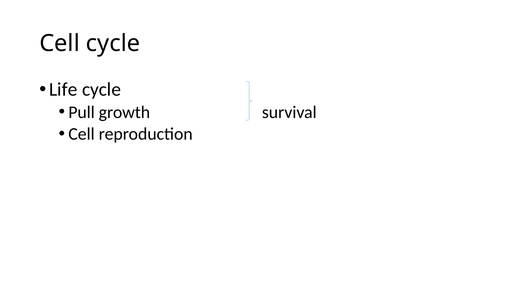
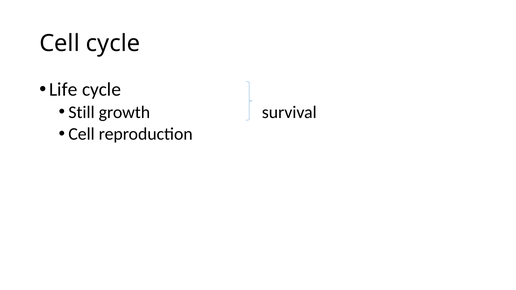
Pull: Pull -> Still (82, 112)
